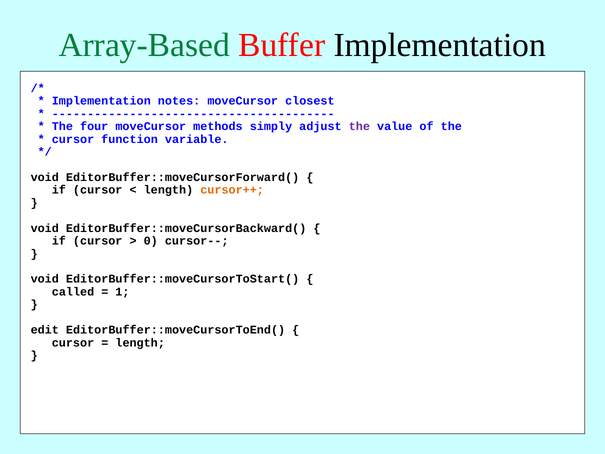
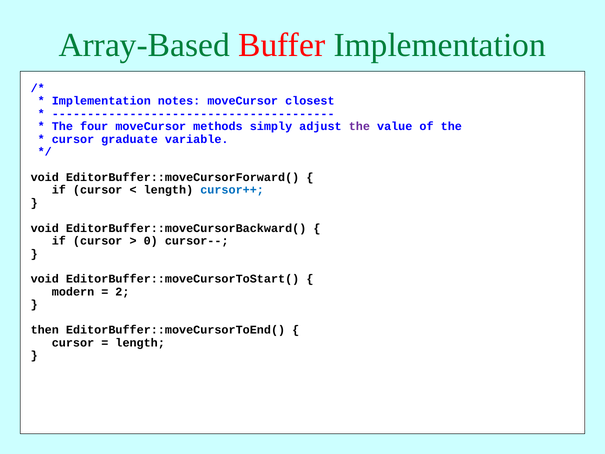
Implementation colour: black -> green (440, 45)
function: function -> graduate (130, 139)
cursor++ colour: orange -> blue (232, 190)
called: called -> modern (73, 292)
1: 1 -> 2 (122, 292)
edit: edit -> then (45, 330)
